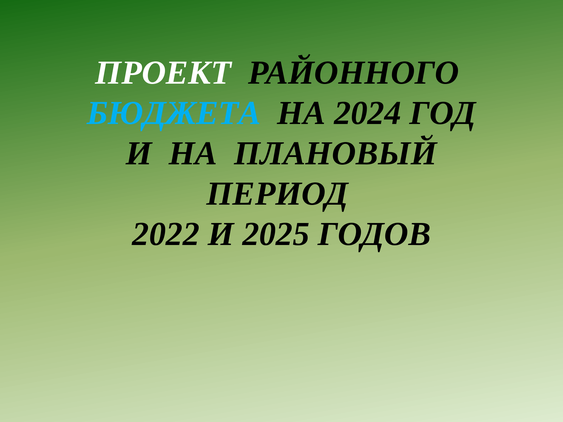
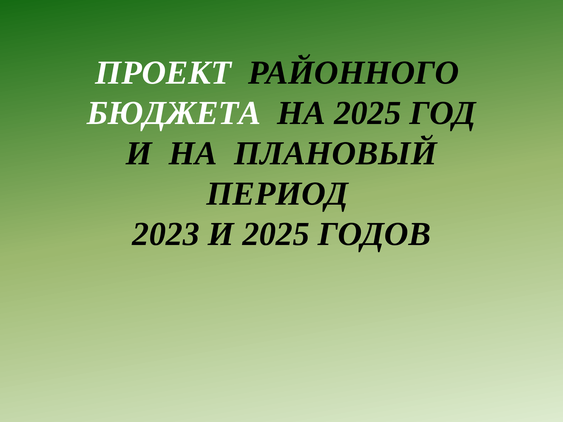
БЮДЖЕТА colour: light blue -> white (174, 113)
НА 2024: 2024 -> 2025 (368, 113)
2022: 2022 -> 2023 (166, 234)
